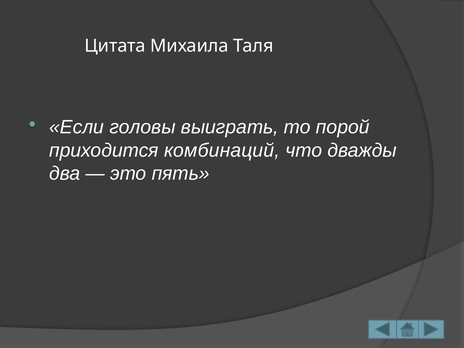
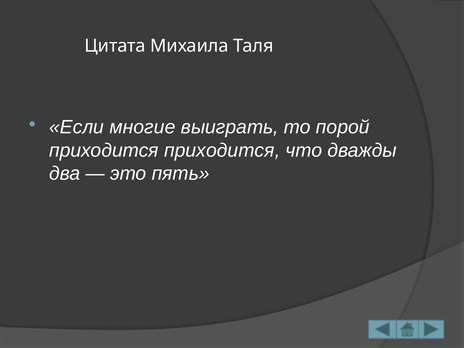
головы: головы -> многие (142, 127)
приходится комбинаций: комбинаций -> приходится (222, 150)
